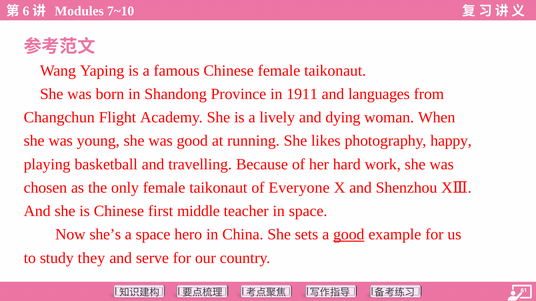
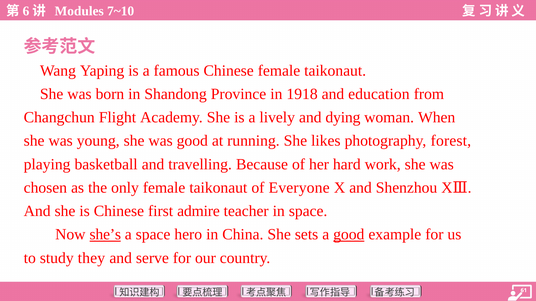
1911: 1911 -> 1918 (302, 94)
languages: languages -> education (379, 94)
happy: happy -> forest (451, 141)
middle: middle -> admire (199, 211)
she’s underline: none -> present (105, 235)
